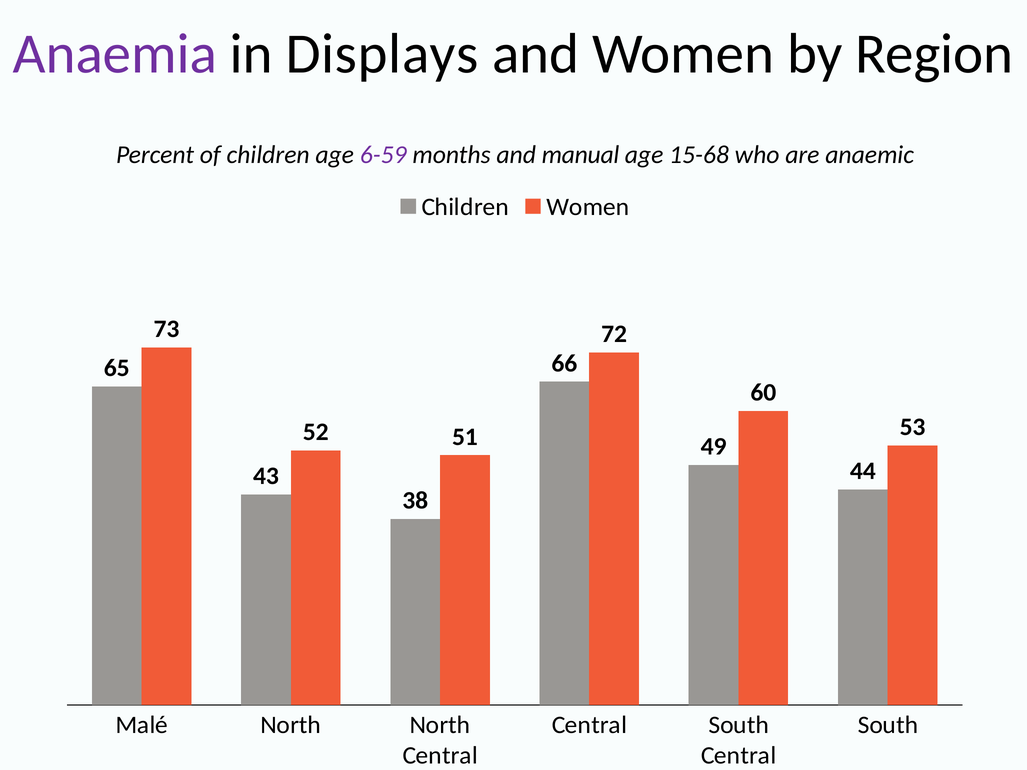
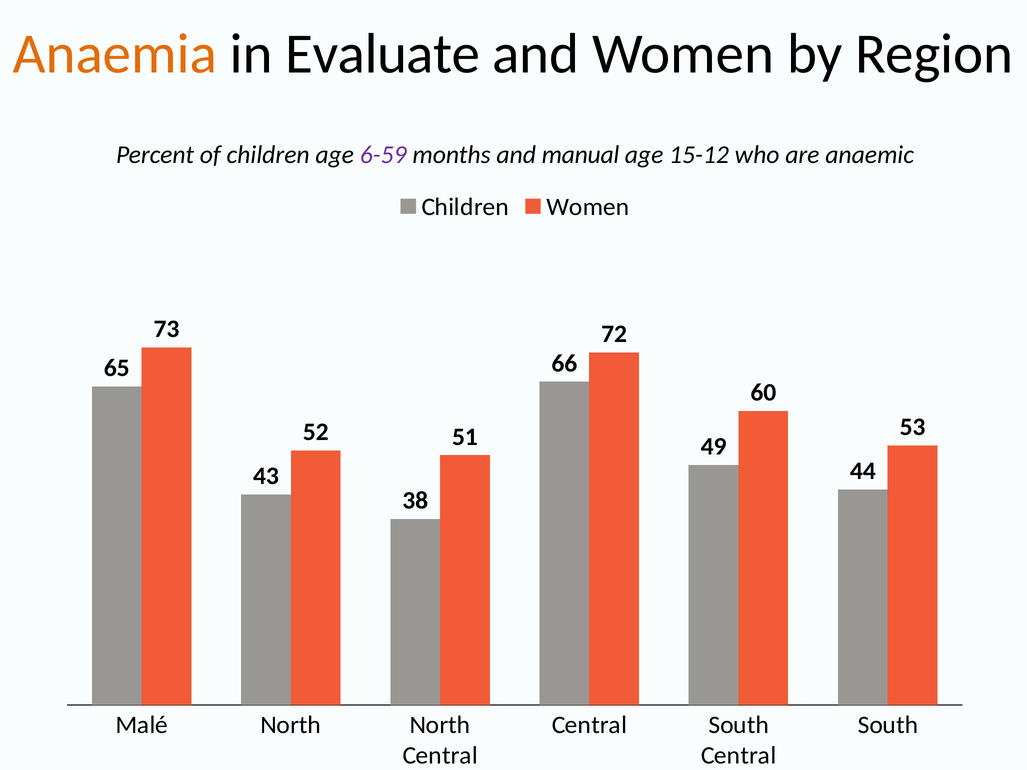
Anaemia colour: purple -> orange (115, 54)
Displays: Displays -> Evaluate (383, 54)
15-68: 15-68 -> 15-12 (699, 155)
